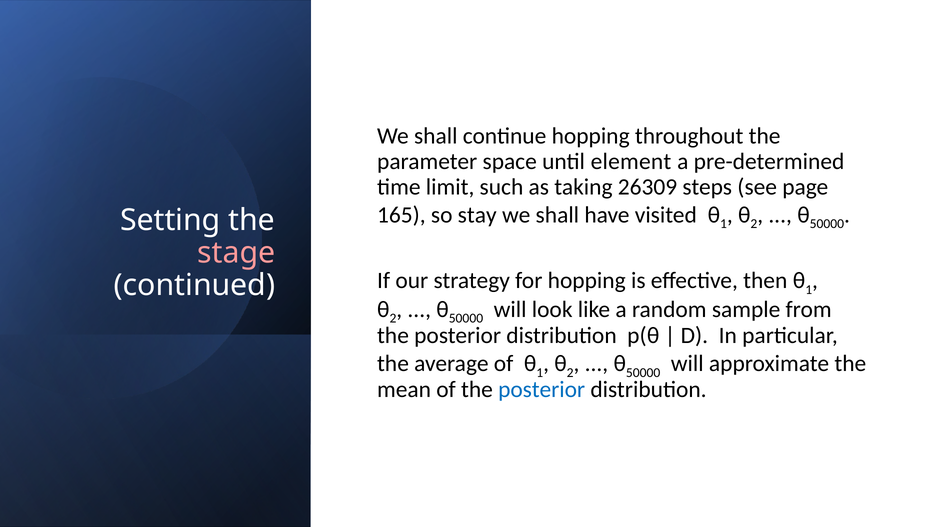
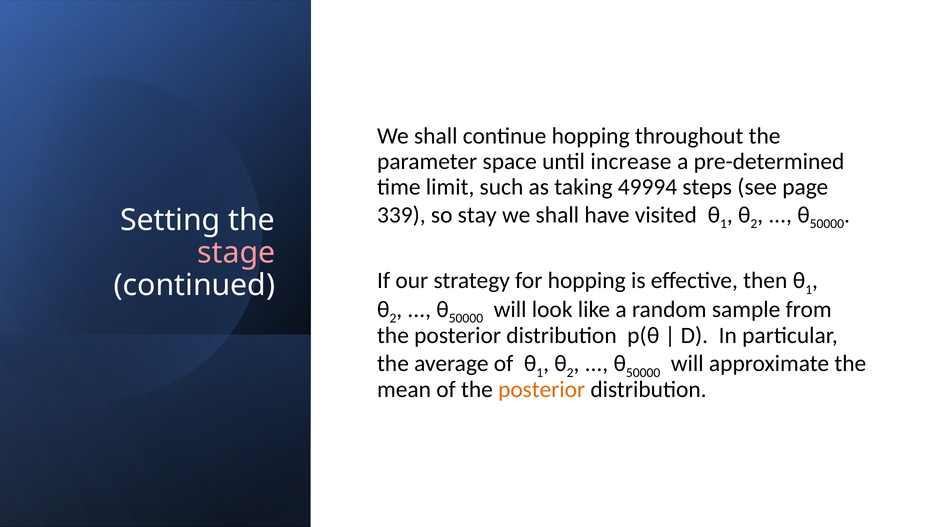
element: element -> increase (631, 162)
26309: 26309 -> 49994 (647, 187)
165: 165 -> 339 (401, 215)
posterior colour: blue -> orange (542, 390)
